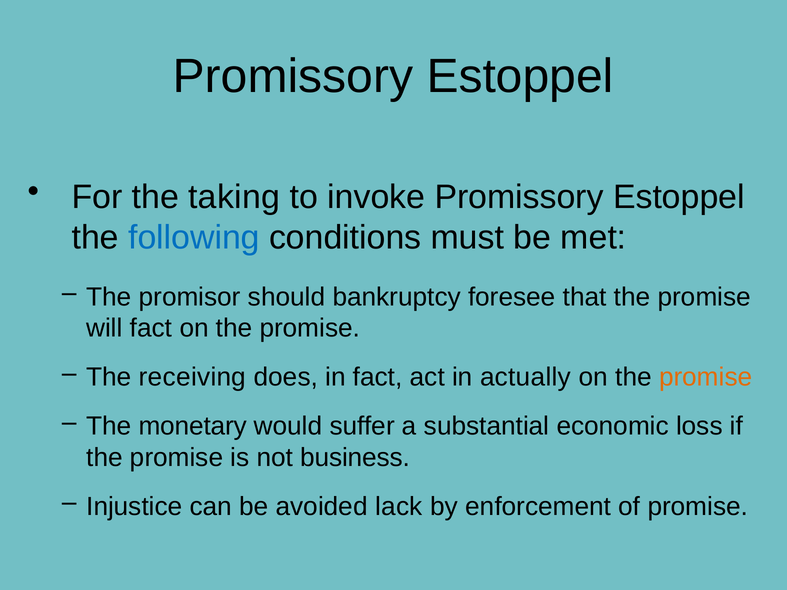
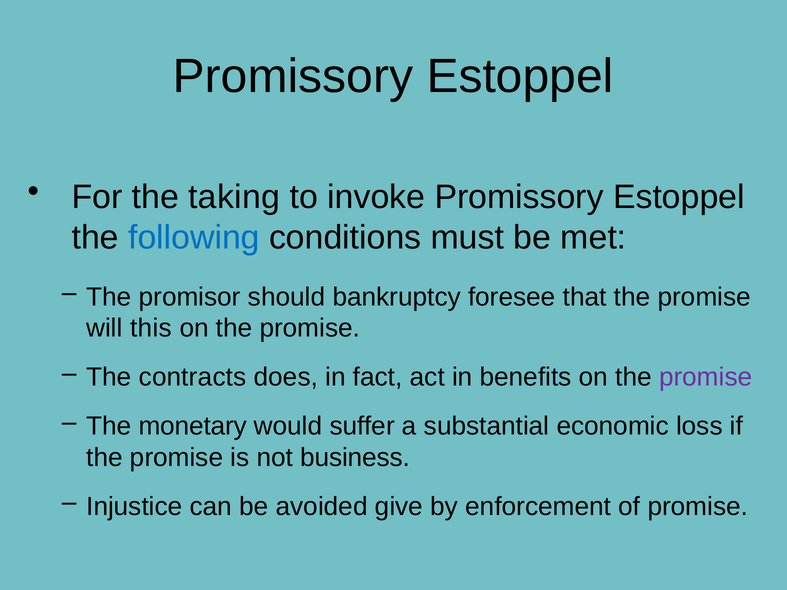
will fact: fact -> this (151, 328)
receiving: receiving -> contracts (193, 377)
actually: actually -> benefits (526, 377)
promise colour: orange -> purple (706, 377)
lack: lack -> give (399, 507)
